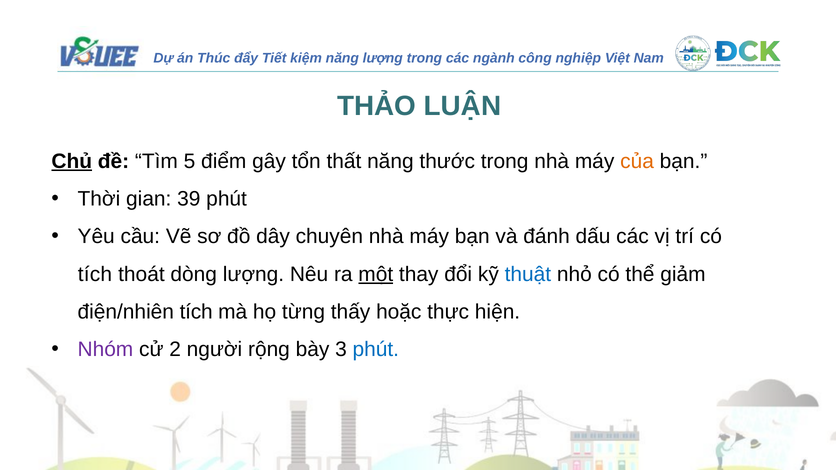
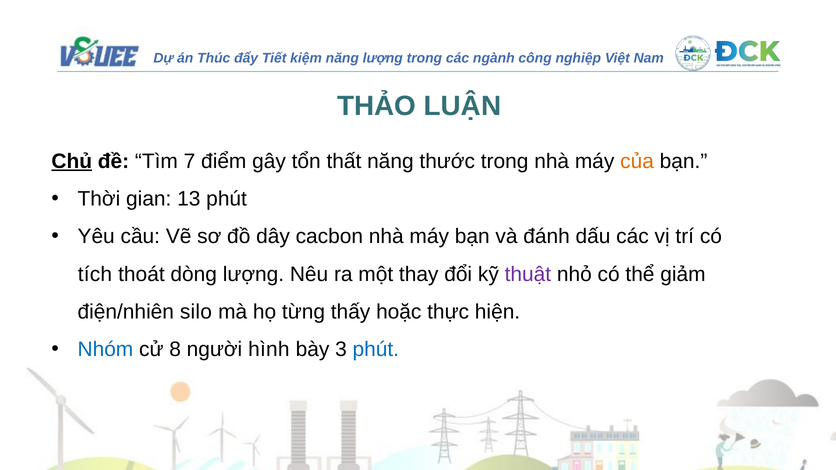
5: 5 -> 7 (190, 161)
39: 39 -> 13 (189, 199)
chuyên: chuyên -> cacbon (329, 237)
một underline: present -> none (376, 274)
thuật colour: blue -> purple (528, 274)
điện/nhiên tích: tích -> silo (196, 312)
Nhóm colour: purple -> blue (105, 350)
2: 2 -> 8 (175, 350)
rộng: rộng -> hình (269, 350)
